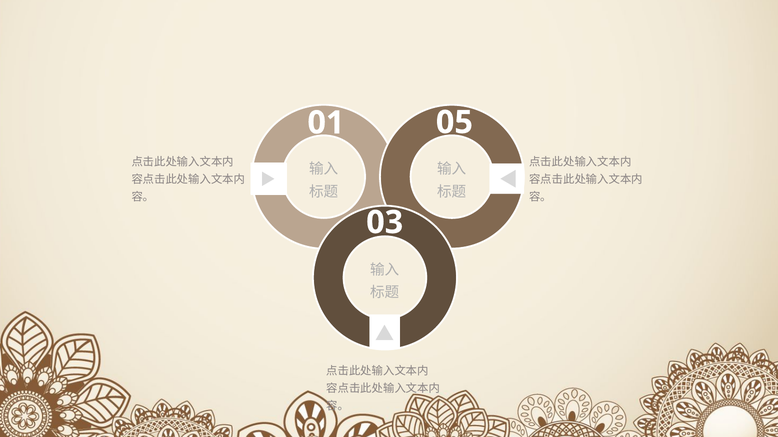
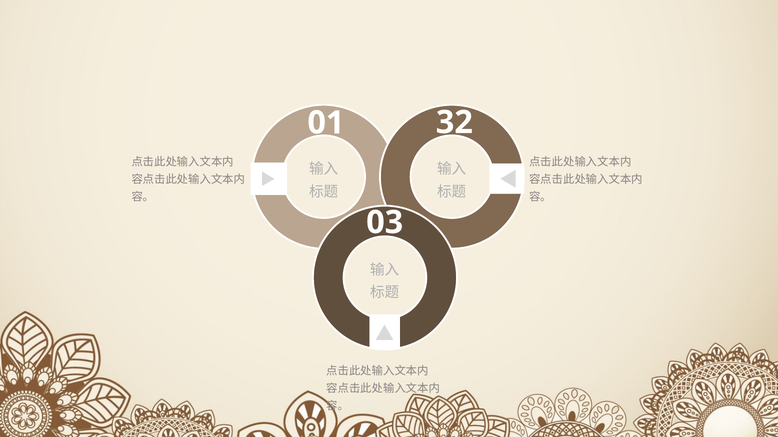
05: 05 -> 32 (454, 123)
